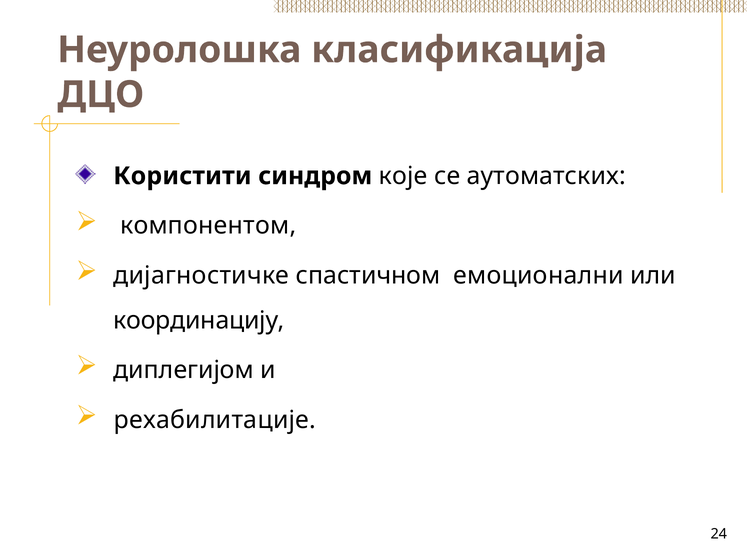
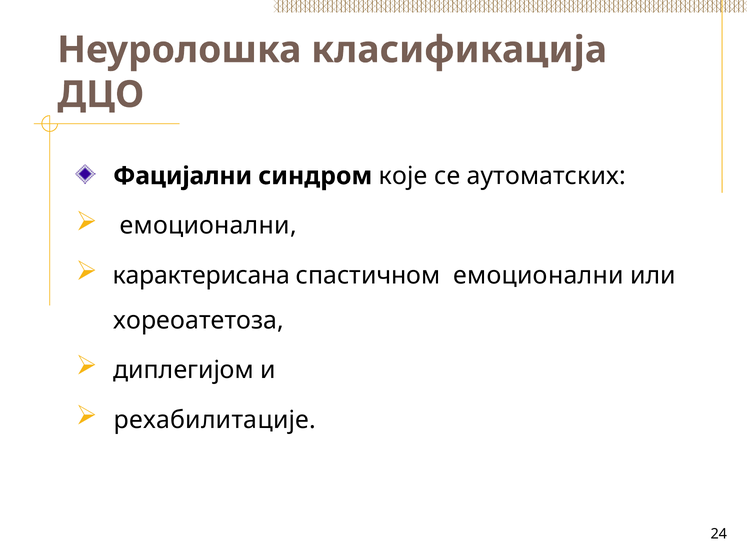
Користити: Користити -> Фацијални (183, 176)
компонентом: компонентом -> емоционални (208, 226)
дијагностичке: дијагностичке -> карактерисана (202, 276)
коoрдинацију: коoрдинацију -> хореоатетоза (199, 320)
